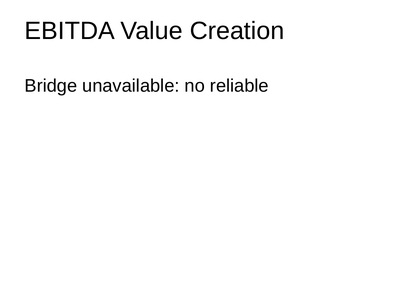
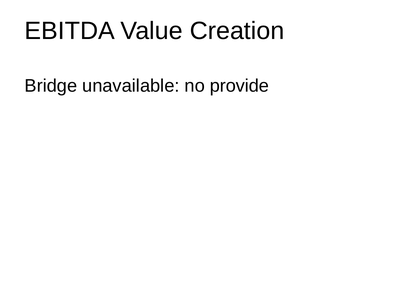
reliable: reliable -> provide (239, 86)
